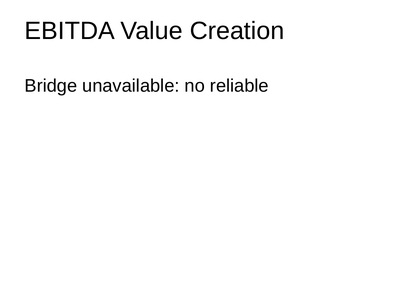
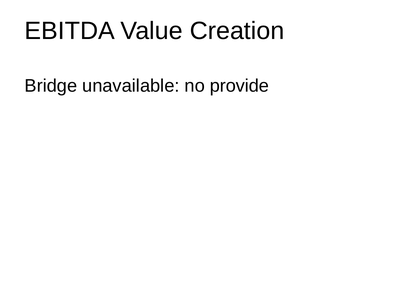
reliable: reliable -> provide (239, 86)
